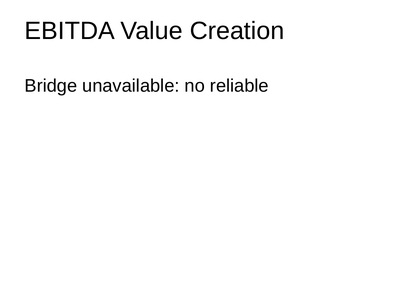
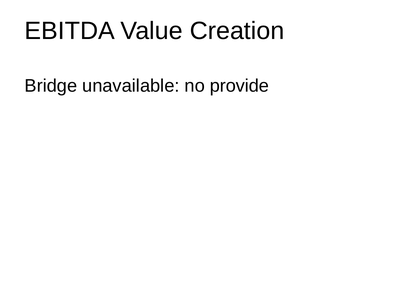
reliable: reliable -> provide (239, 86)
